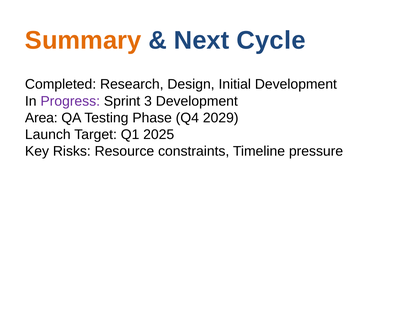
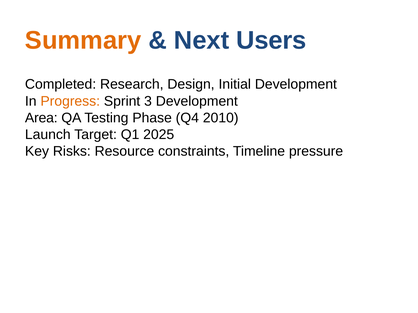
Cycle: Cycle -> Users (271, 40)
Progress colour: purple -> orange (70, 101)
2029: 2029 -> 2010 (221, 118)
